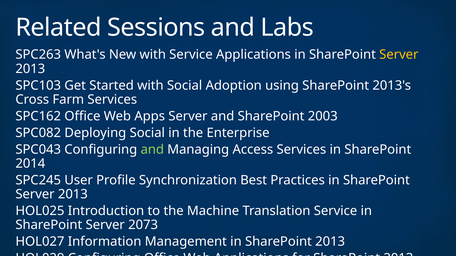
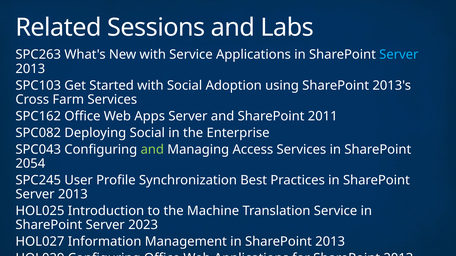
Server colour: yellow -> light blue (399, 55)
2003: 2003 -> 2011 (323, 116)
2014: 2014 -> 2054 (30, 164)
2073: 2073 -> 2023 (143, 225)
